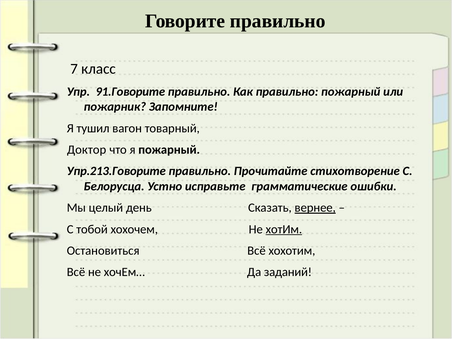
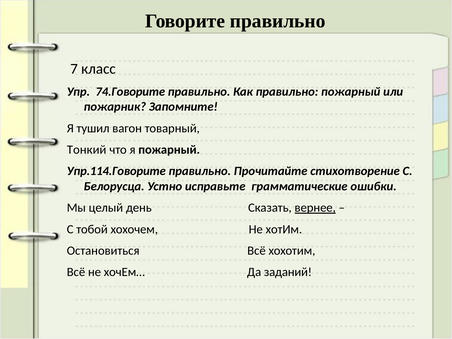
91.Говорите: 91.Говорите -> 74.Говорите (130, 92)
Доктор: Доктор -> Тонкий (87, 150)
Упр.213.Говорите: Упр.213.Говорите -> Упр.114.Говорите (116, 171)
хотИм underline: present -> none (284, 229)
